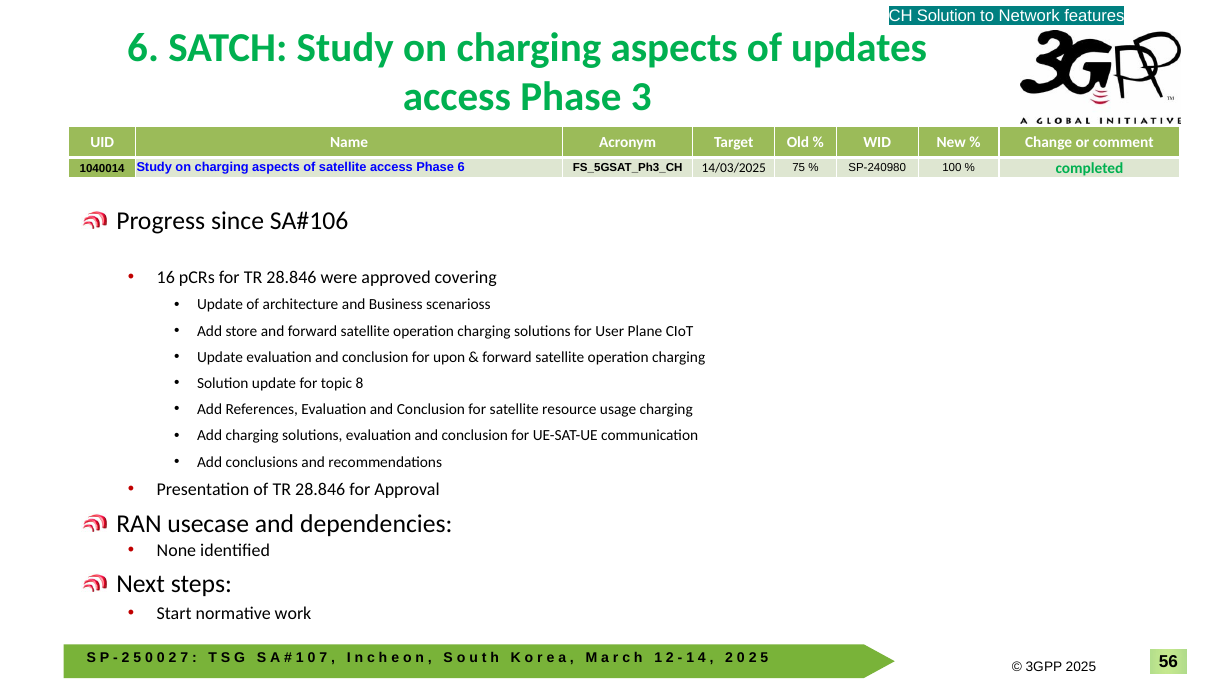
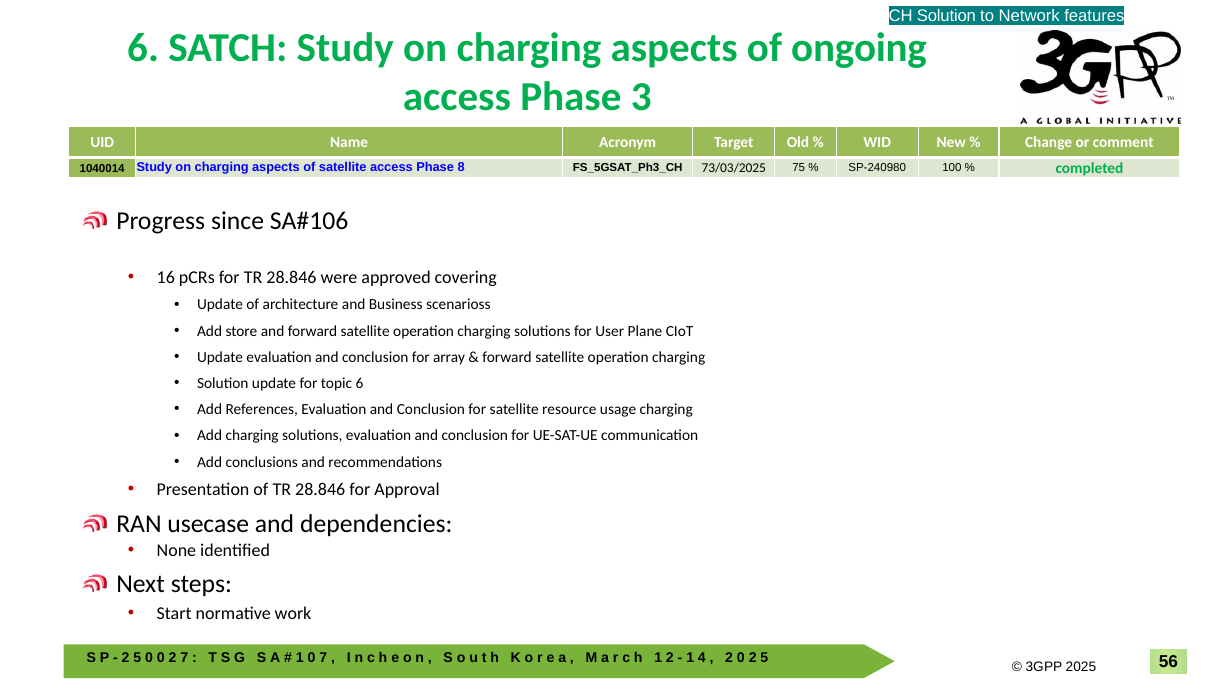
updates: updates -> ongoing (859, 48)
Phase 6: 6 -> 8 (461, 168)
14/03/2025: 14/03/2025 -> 73/03/2025 (734, 168)
upon: upon -> array (449, 357)
topic 8: 8 -> 6 (359, 383)
